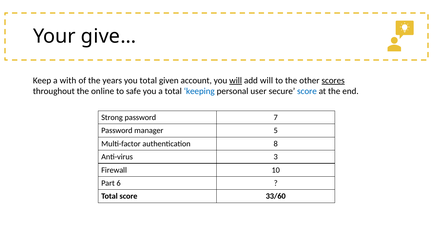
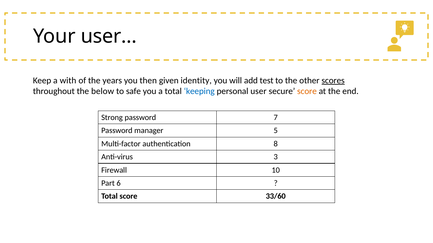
give…: give… -> user… (109, 36)
you total: total -> then (148, 81)
account: account -> identity (196, 81)
will underline: present -> none (236, 81)
add will: will -> test (267, 81)
online: online -> below (103, 91)
score colour: blue -> orange (307, 91)
